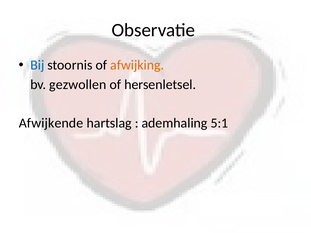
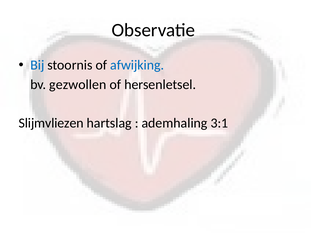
afwijking colour: orange -> blue (137, 65)
Afwijkende: Afwijkende -> Slijmvliezen (51, 123)
5:1: 5:1 -> 3:1 (219, 123)
